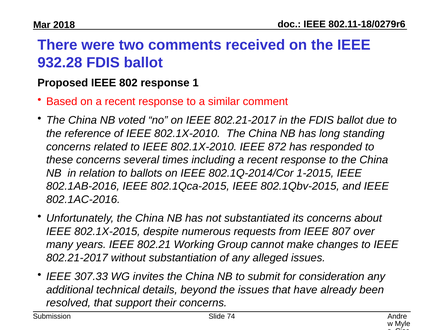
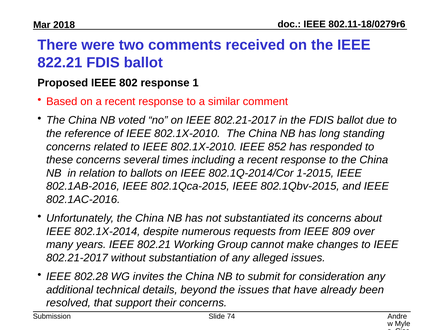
932.28: 932.28 -> 822.21 (60, 63)
872: 872 -> 852 (277, 147)
802.1X-2015: 802.1X-2015 -> 802.1X-2014 (107, 231)
807: 807 -> 809 (341, 231)
307.33: 307.33 -> 802.28 (91, 277)
